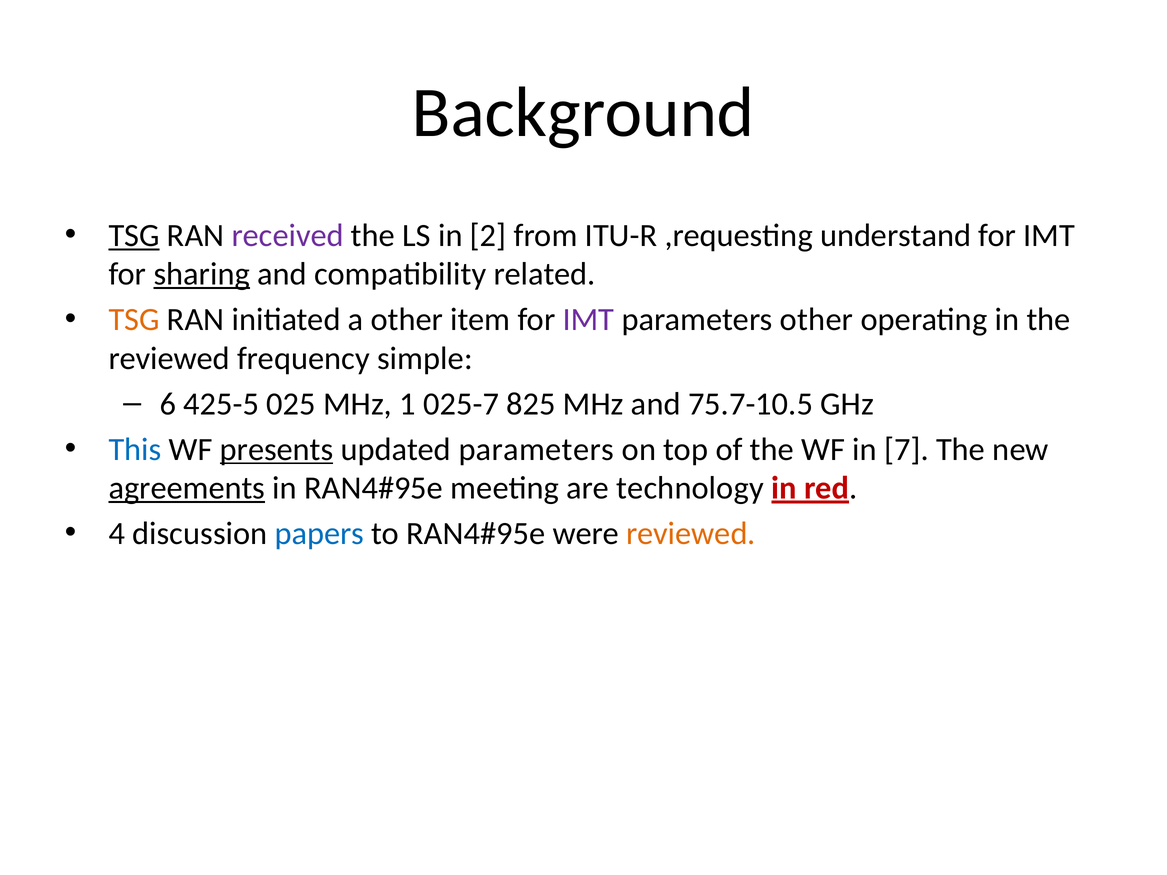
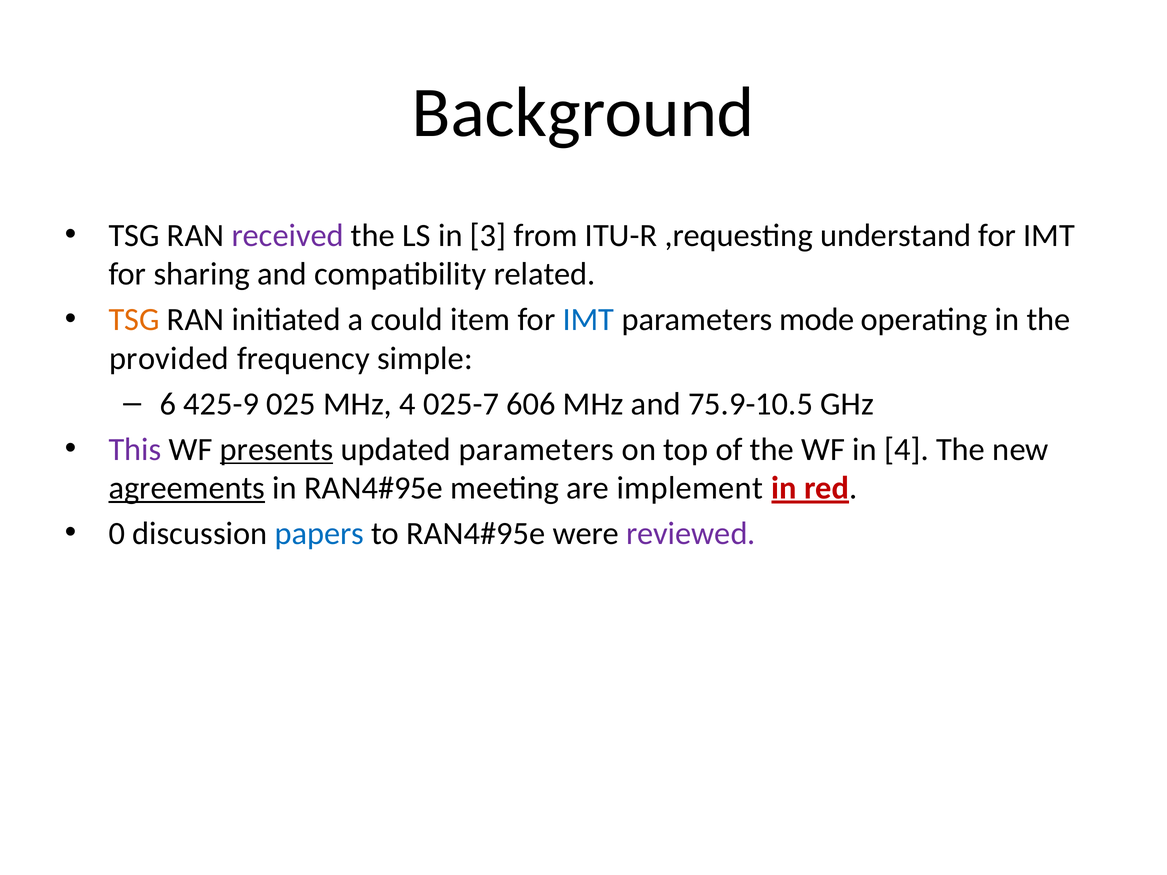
TSG underline: present -> none (134, 235)
2: 2 -> 3 (488, 235)
sharing underline: present -> none (202, 274)
a other: other -> could (407, 320)
IMT colour: purple -> blue (588, 320)
parameters other: other -> mode (817, 320)
reviewed: reviewed -> provided (169, 359)
425-5: 425-5 -> 425-9 (221, 404)
MHz 1: 1 -> 4 (408, 404)
825: 825 -> 606 (531, 404)
75.7-10.5: 75.7-10.5 -> 75.9-10.5 (751, 404)
This colour: blue -> purple (135, 449)
in 7: 7 -> 4 (906, 449)
technology: technology -> implement (690, 488)
4: 4 -> 0 (117, 534)
reviewed colour: orange -> purple (691, 534)
